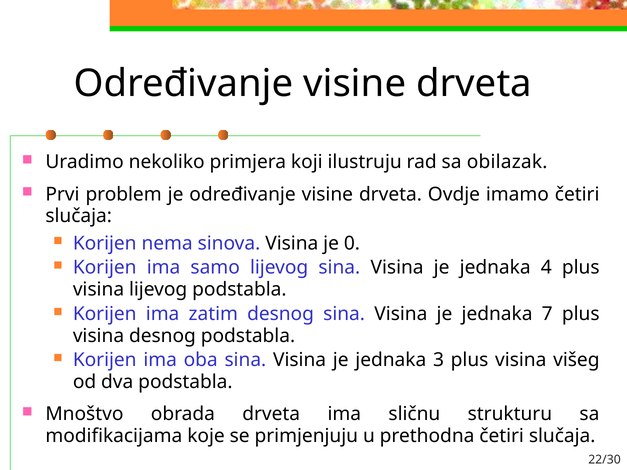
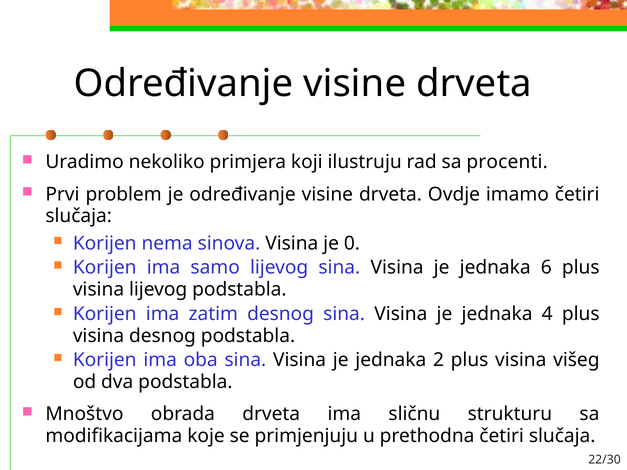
obilazak: obilazak -> procenti (507, 162)
4: 4 -> 6 (546, 268)
7: 7 -> 4 (547, 314)
3: 3 -> 2 (438, 360)
